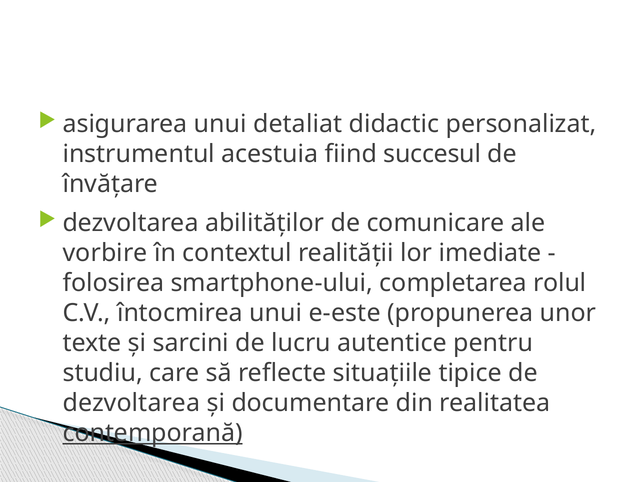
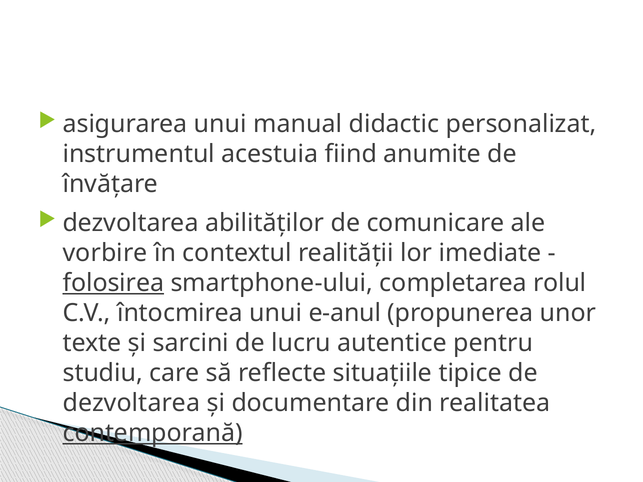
detaliat: detaliat -> manual (298, 124)
succesul: succesul -> anumite (432, 154)
folosirea underline: none -> present (113, 283)
e-este: e-este -> e-anul (345, 313)
